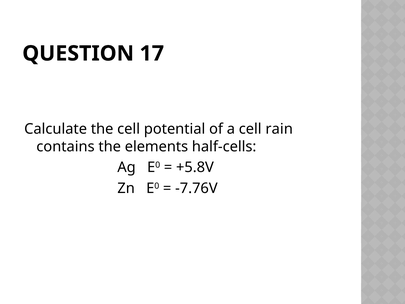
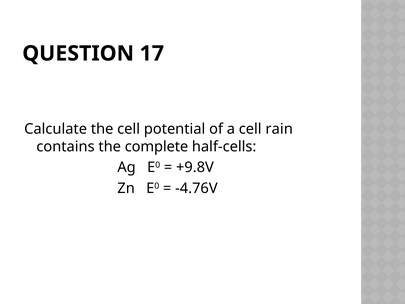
elements: elements -> complete (157, 146)
+5.8V: +5.8V -> +9.8V (195, 167)
-7.76V: -7.76V -> -4.76V (196, 188)
